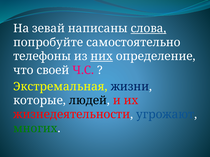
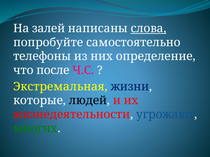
зевай: зевай -> залей (49, 29)
них underline: present -> none (102, 57)
своей: своей -> после (53, 70)
